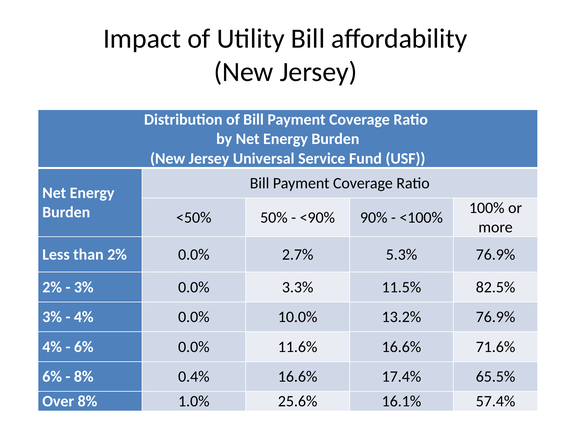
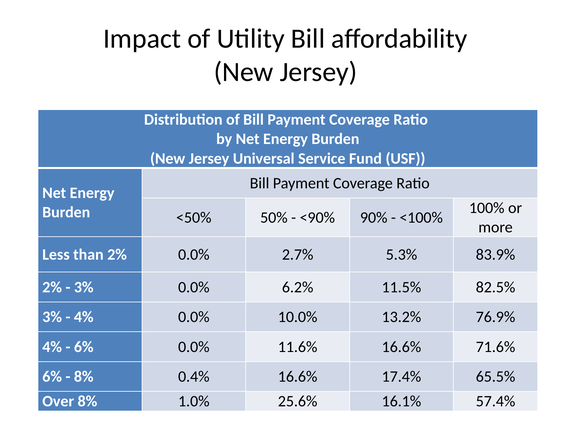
5.3% 76.9%: 76.9% -> 83.9% (496, 254)
3.3%: 3.3% -> 6.2% (298, 287)
